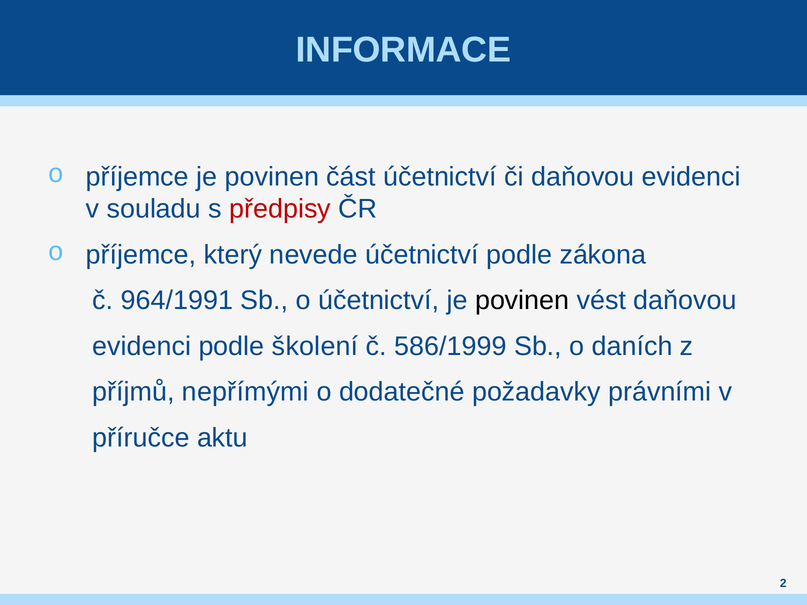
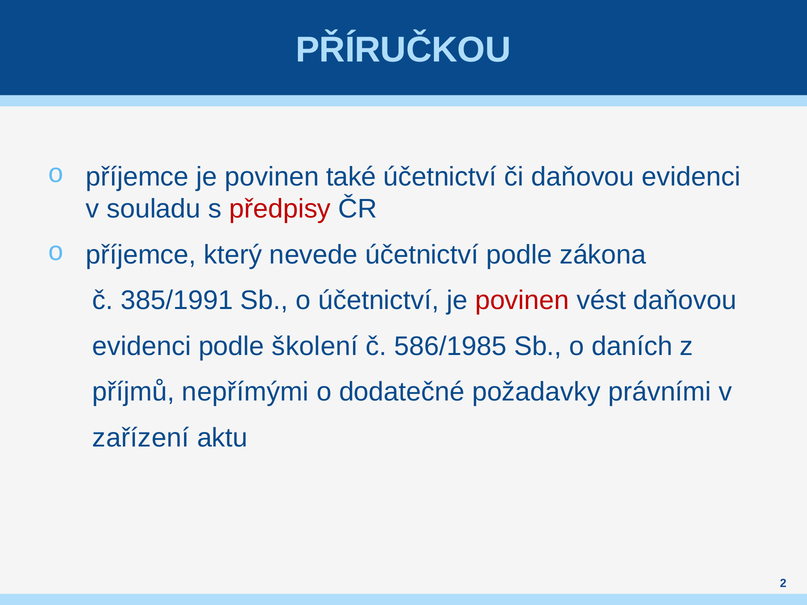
INFORMACE: INFORMACE -> PŘÍRUČKOU (403, 50)
část: část -> také (351, 177)
964/1991: 964/1991 -> 385/1991 (177, 301)
povinen colour: black -> red (522, 301)
586/1999: 586/1999 -> 586/1985 (450, 346)
příručce: příručce -> zařízení (141, 438)
